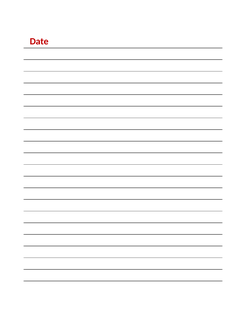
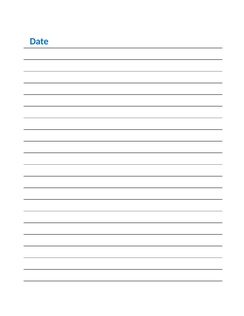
Date colour: red -> blue (39, 41)
